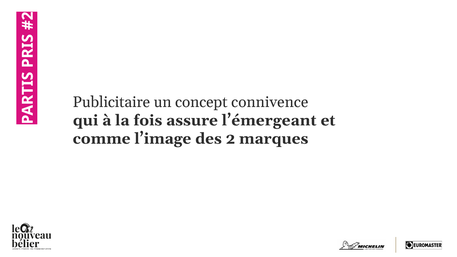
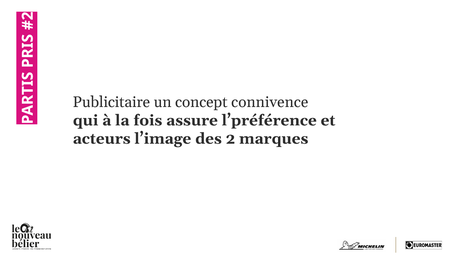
l’émergeant: l’émergeant -> l’préférence (269, 120)
comme: comme -> acteurs (102, 139)
